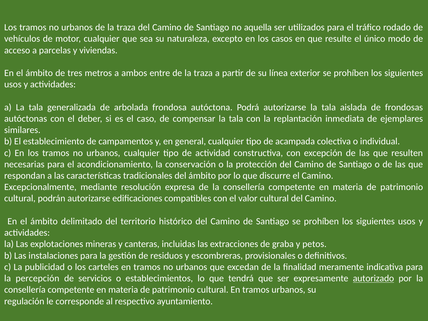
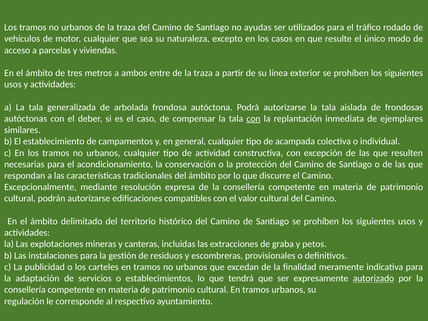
aquella: aquella -> ayudas (258, 27)
con underline: none -> present (253, 119)
percepción: percepción -> adaptación (37, 278)
